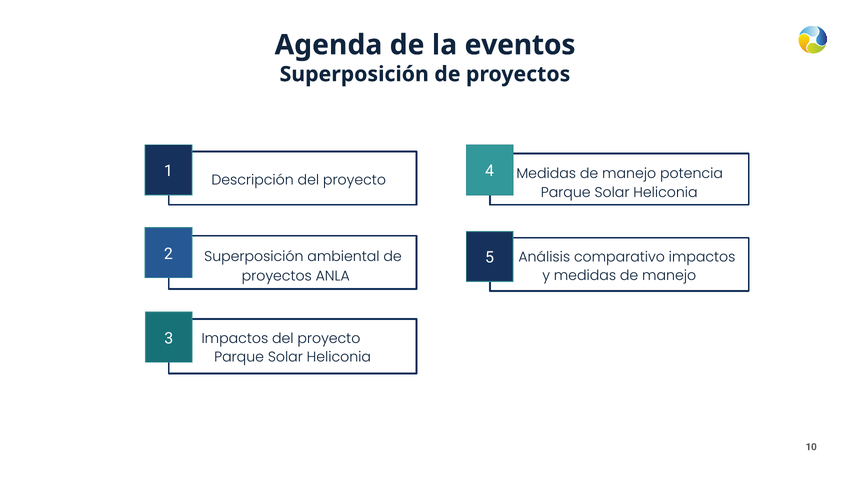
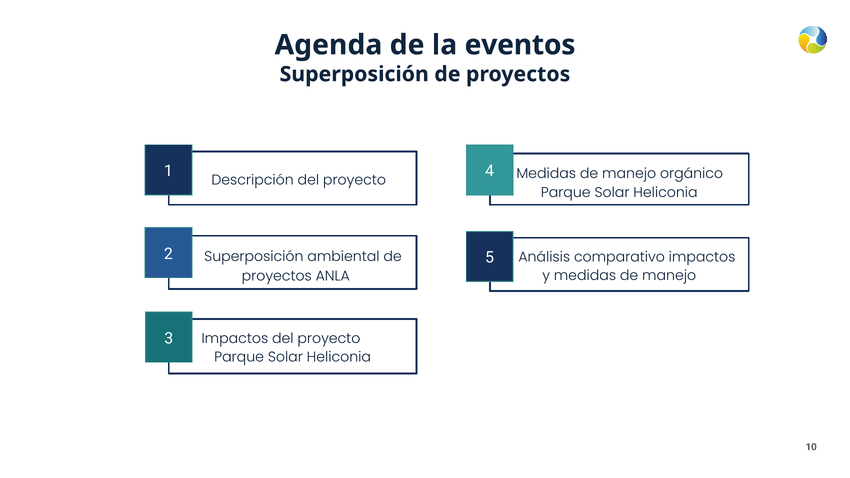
potencia: potencia -> orgánico (692, 173)
